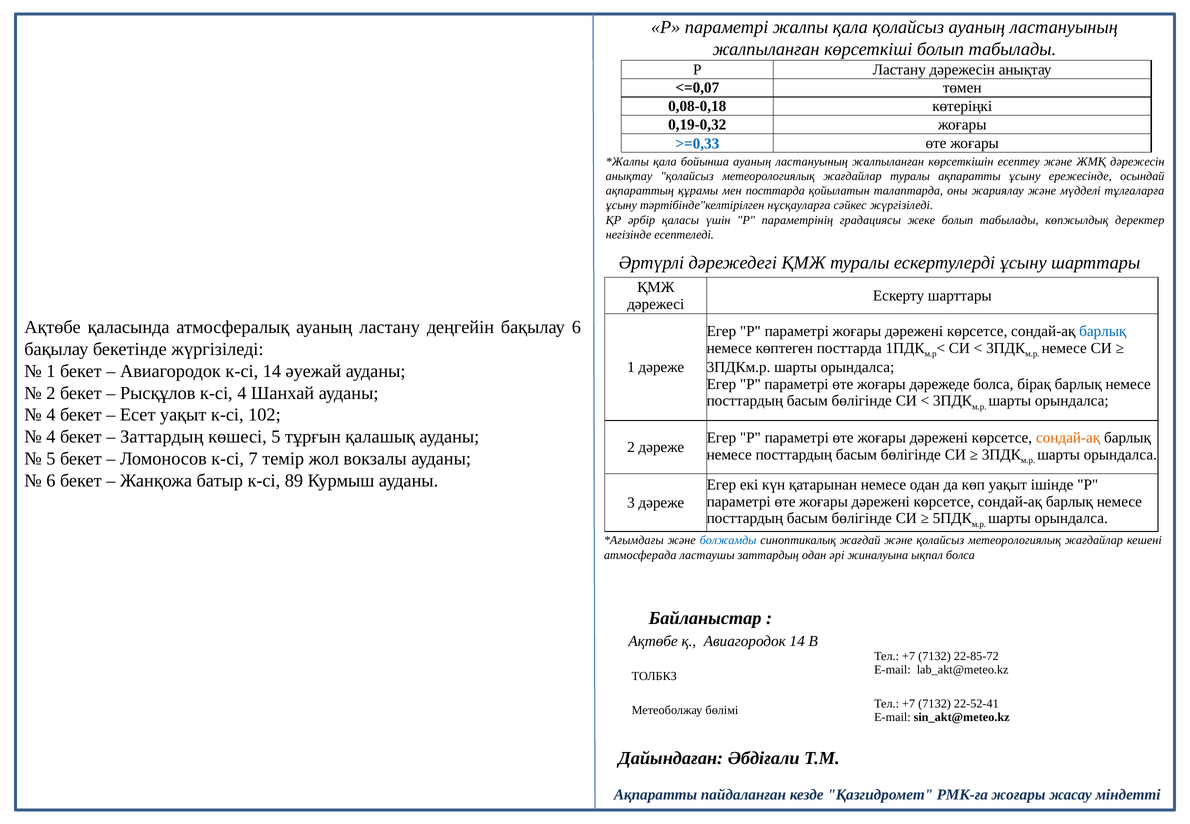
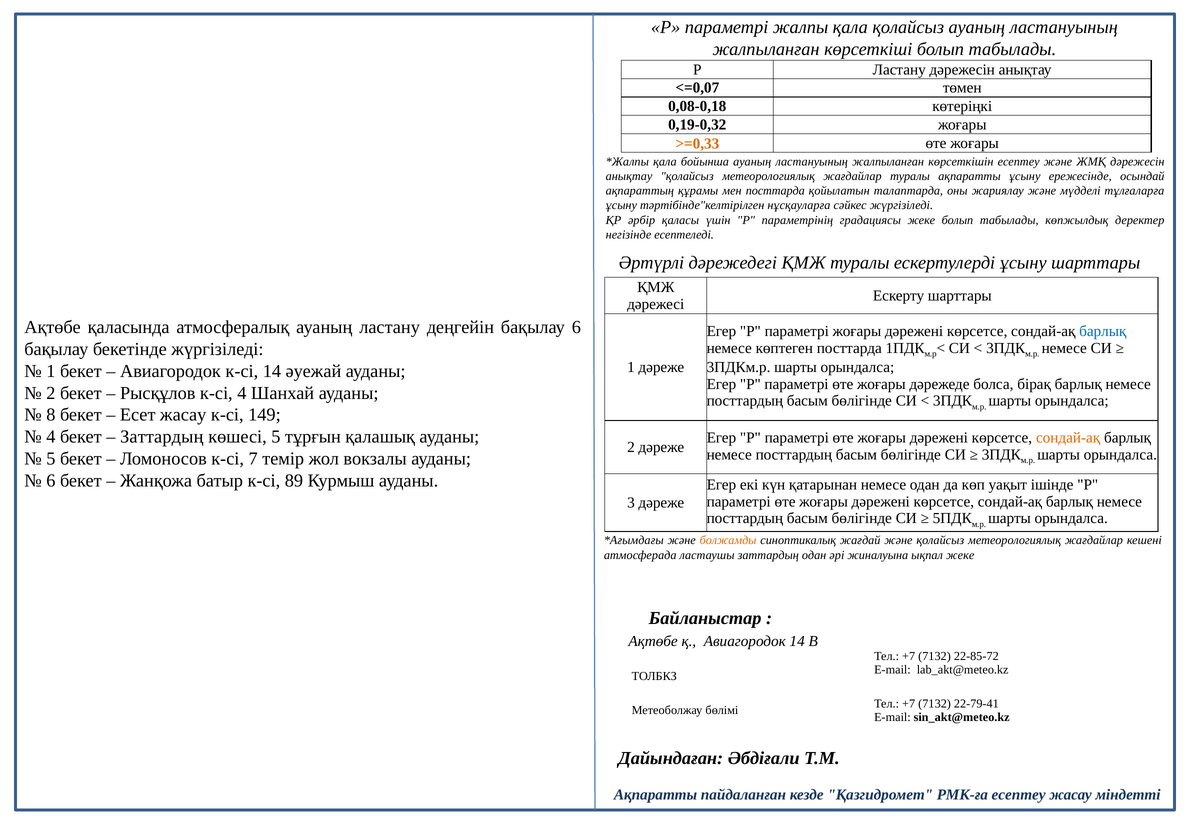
>=0,33 colour: blue -> orange (697, 144)
4: 4 -> 8 (51, 415)
Есет уақыт: уақыт -> жасау (183, 415)
102: 102 -> 149 (264, 415)
болжамды colour: blue -> orange (728, 540)
ықпал болса: болса -> жеке (960, 555)
22-52-41: 22-52-41 -> 22-79-41 (976, 703)
РМК-ға жоғары: жоғары -> есептеу (1019, 795)
